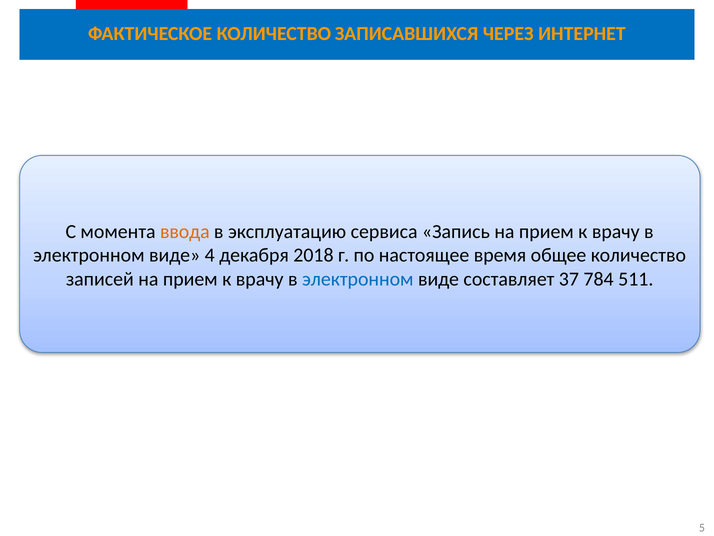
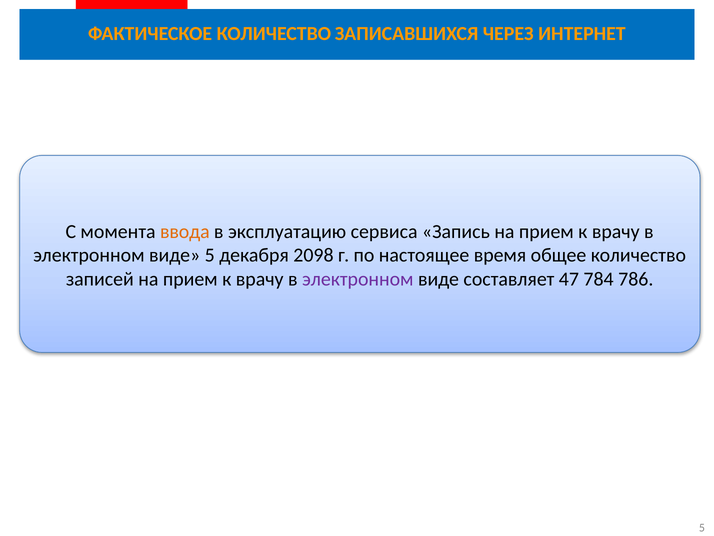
виде 4: 4 -> 5 (210, 255)
2018: 2018 -> 2098 (313, 255)
электронном colour: blue -> purple (358, 279)
37: 37 -> 47 (569, 279)
511: 511 -> 786 (636, 279)
